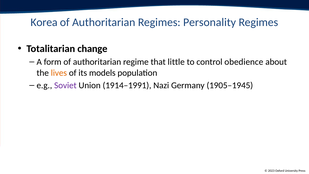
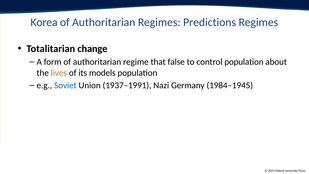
Personality: Personality -> Predictions (210, 22)
little: little -> false (176, 62)
control obedience: obedience -> population (244, 62)
Soviet colour: purple -> blue (65, 85)
1914–1991: 1914–1991 -> 1937–1991 (127, 85)
1905–1945: 1905–1945 -> 1984–1945 (230, 85)
